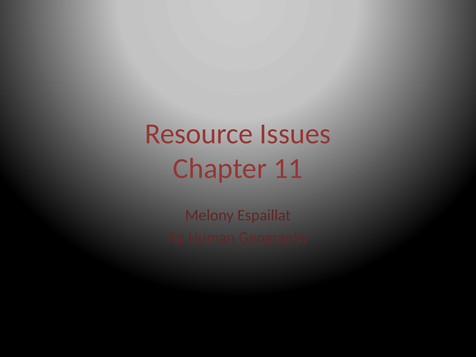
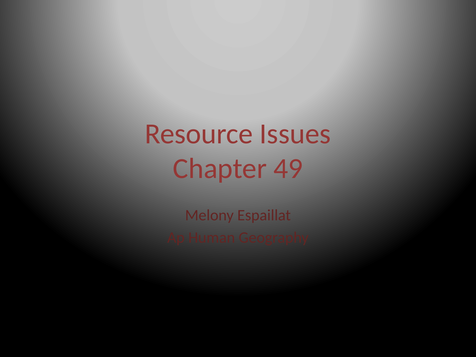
11: 11 -> 49 (288, 169)
